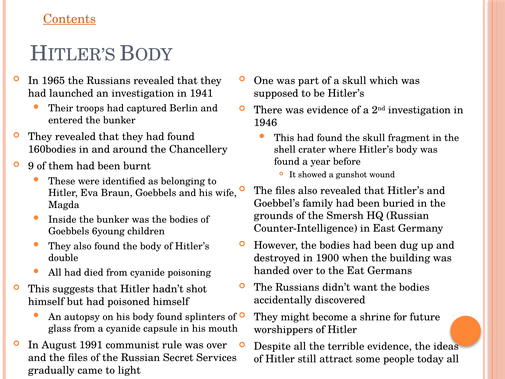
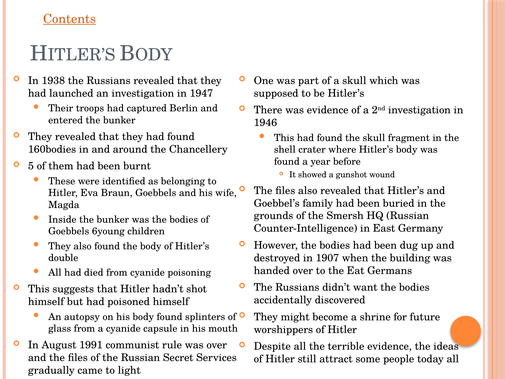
1965: 1965 -> 1938 (53, 81)
1941: 1941 -> 1947 (201, 93)
9: 9 -> 5 (31, 166)
1900: 1900 -> 1907 (327, 258)
